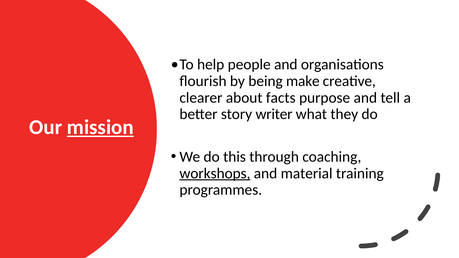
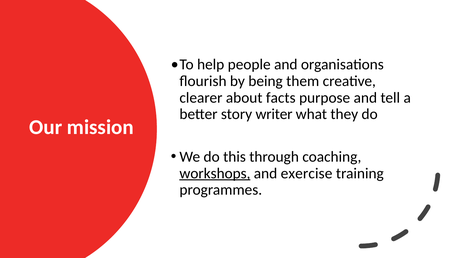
make: make -> them (303, 81)
mission underline: present -> none (100, 127)
material: material -> exercise (307, 173)
